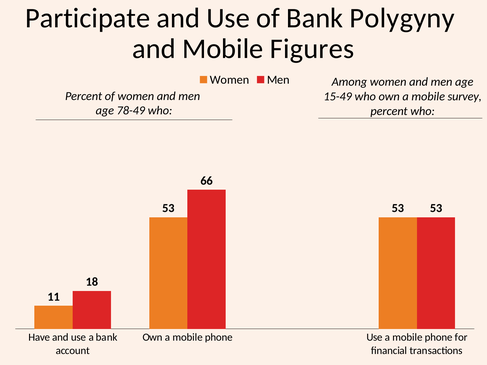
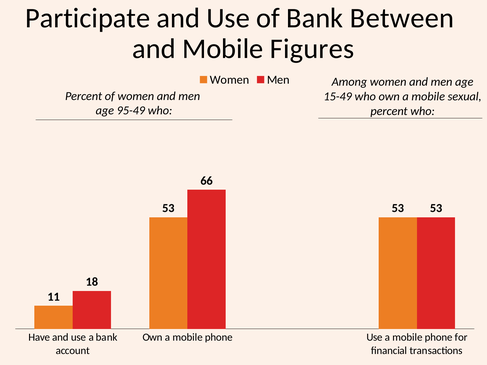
Polygyny: Polygyny -> Between (402, 18)
survey: survey -> sexual (465, 97)
78-49: 78-49 -> 95-49 (131, 111)
